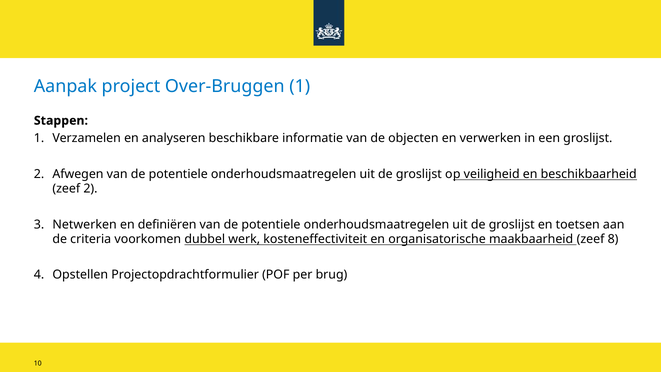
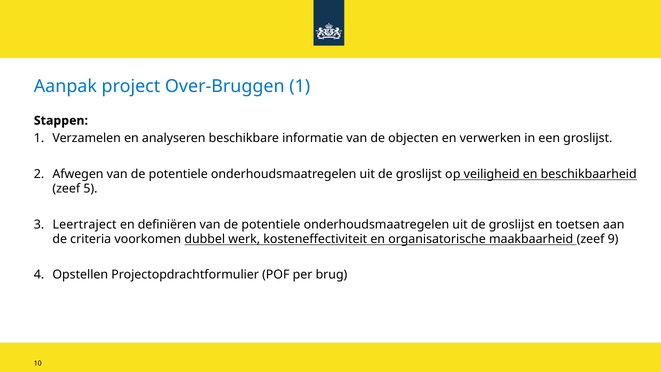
zeef 2: 2 -> 5 (90, 189)
Netwerken: Netwerken -> Leertraject (85, 224)
8: 8 -> 9 (613, 239)
